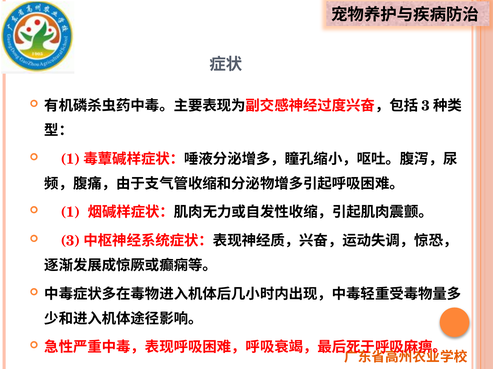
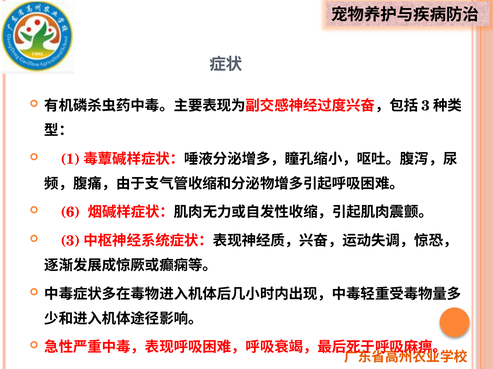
1: 1 -> 6 (70, 213)
